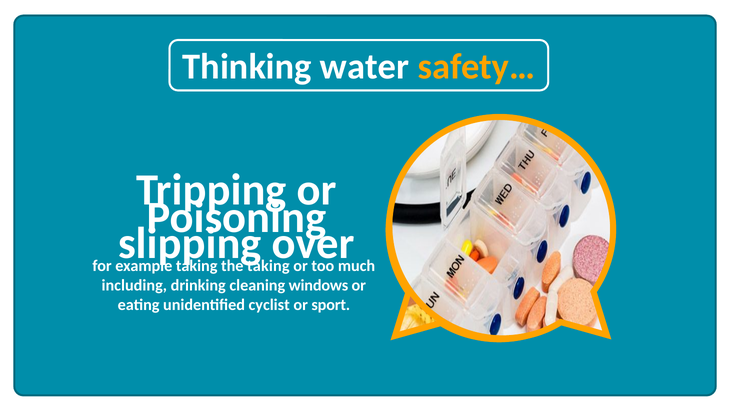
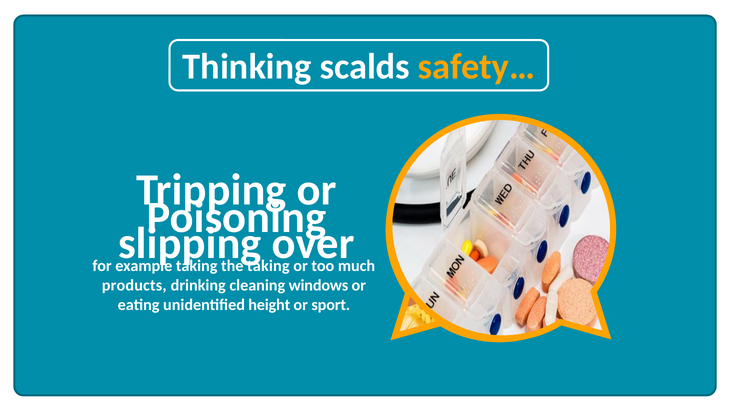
water: water -> scalds (365, 67)
including: including -> products (134, 285)
cyclist: cyclist -> height (269, 305)
